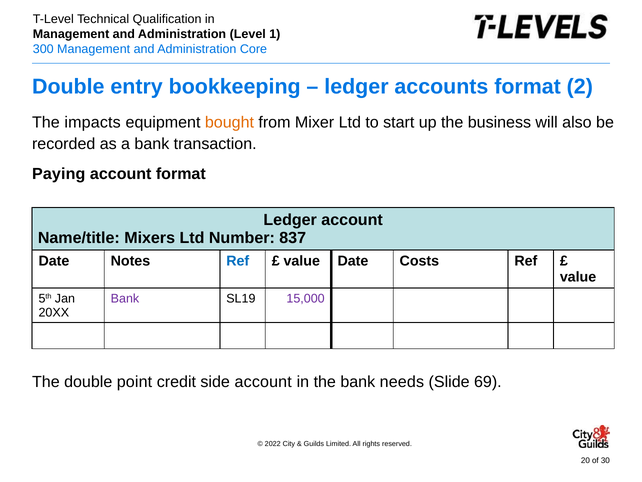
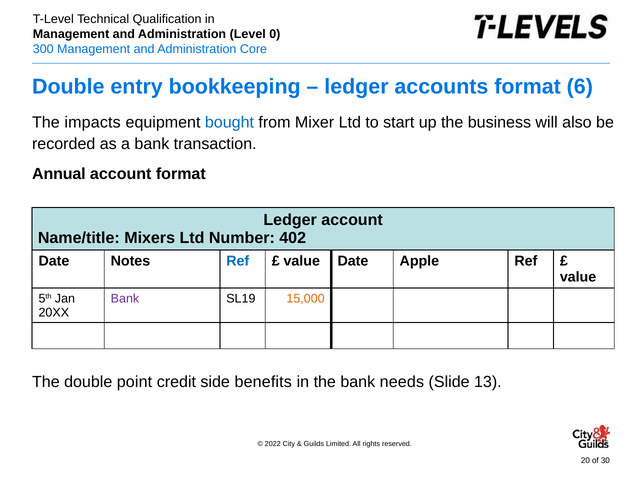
1: 1 -> 0 (275, 34)
2: 2 -> 6 (580, 86)
bought colour: orange -> blue (229, 122)
Paying: Paying -> Annual (59, 174)
837: 837 -> 402 (293, 238)
Costs: Costs -> Apple (419, 261)
15,000 colour: purple -> orange (306, 298)
side account: account -> benefits (263, 382)
69: 69 -> 13 (488, 382)
